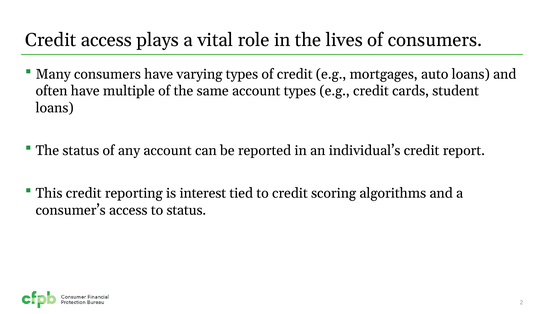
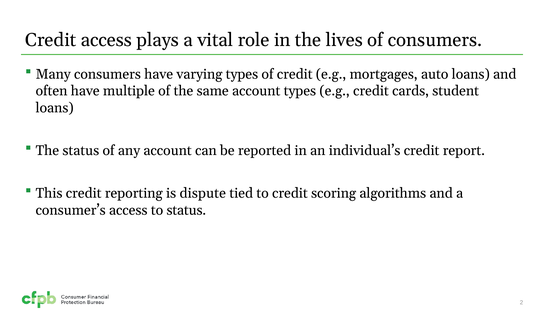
interest: interest -> dispute (203, 193)
